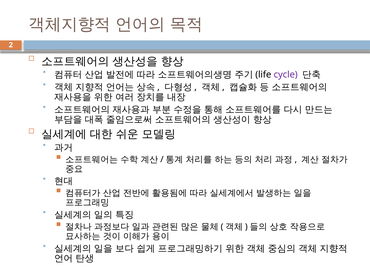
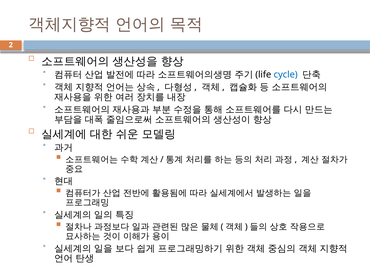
cycle colour: purple -> blue (286, 75)
